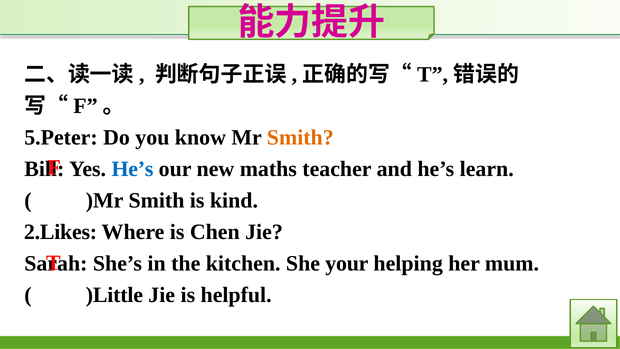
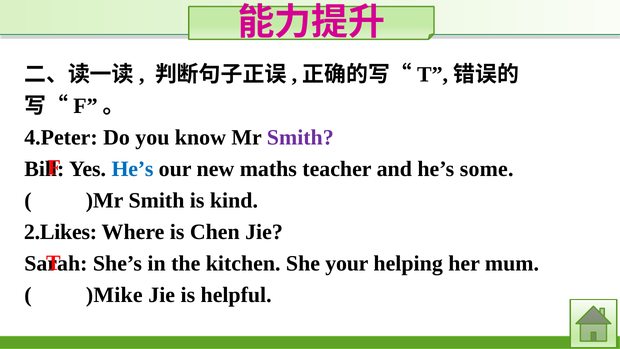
5.Peter: 5.Peter -> 4.Peter (61, 137)
Smith colour: orange -> purple (300, 137)
learn: learn -> some (487, 169)
)Little: )Little -> )Mike (114, 295)
